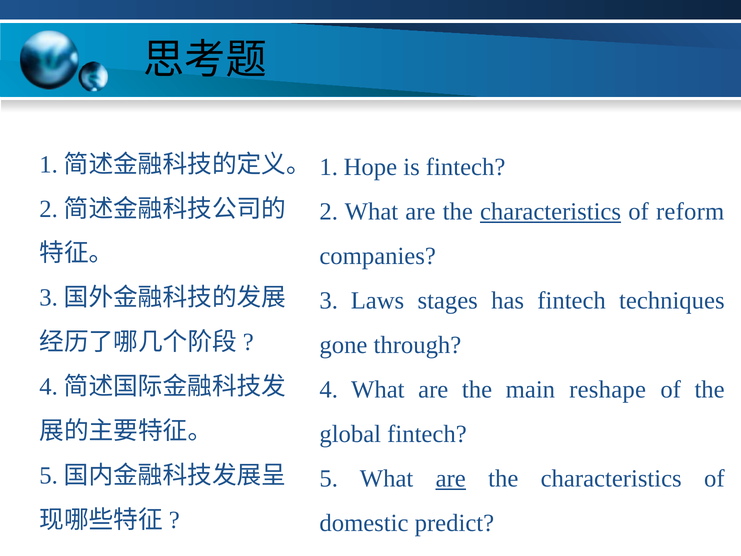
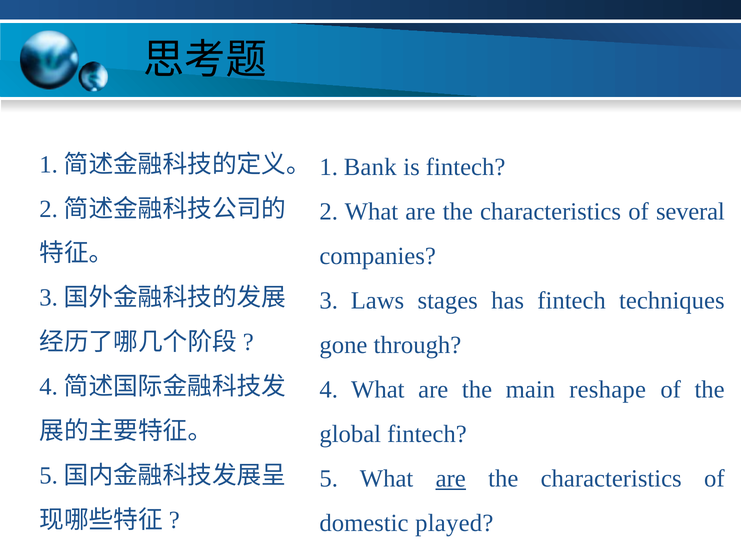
Hope: Hope -> Bank (370, 167)
characteristics underline: present -> none (551, 211)
reform: reform -> several (690, 211)
predict: predict -> played (454, 523)
